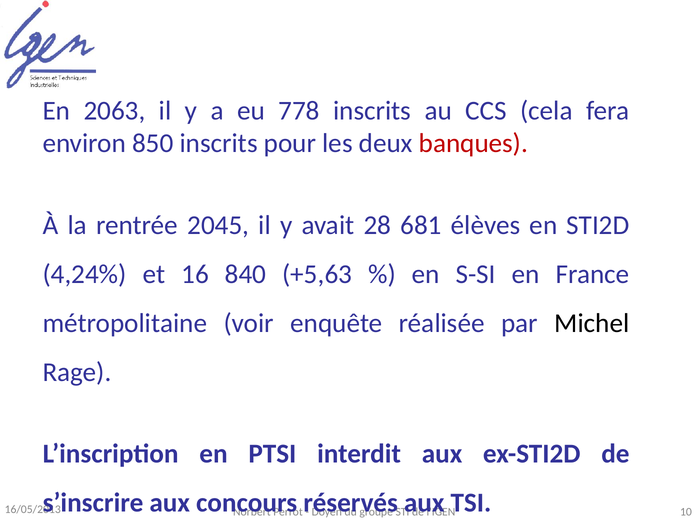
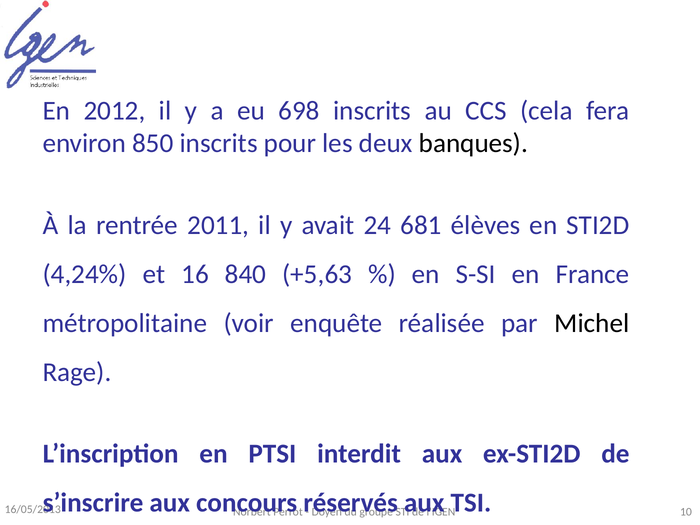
2063: 2063 -> 2012 (114, 111)
778: 778 -> 698 (299, 111)
banques colour: red -> black (473, 143)
2045: 2045 -> 2011 (218, 225)
28: 28 -> 24 (377, 225)
